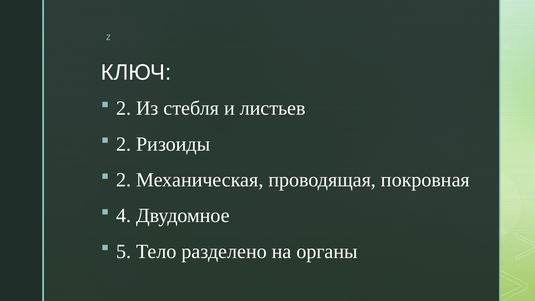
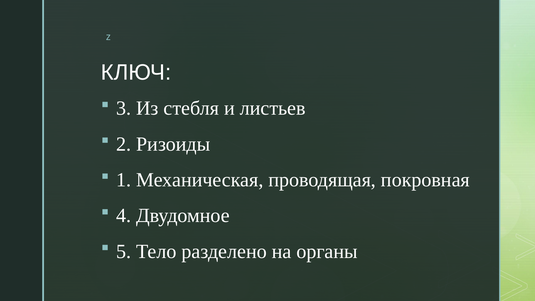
2: 2 -> 3 (124, 108)
2: 2 -> 1 (124, 180)
